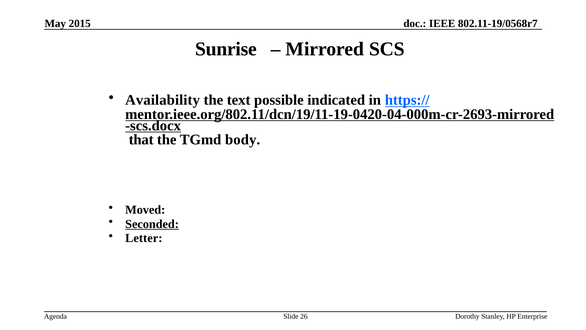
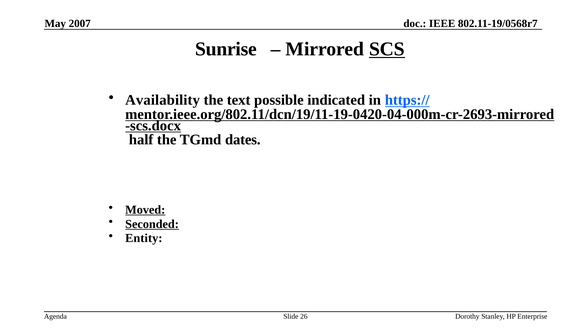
2015: 2015 -> 2007 (80, 23)
SCS underline: none -> present (387, 49)
that: that -> half (141, 139)
body: body -> dates (243, 139)
Moved underline: none -> present (145, 210)
Letter: Letter -> Entity (144, 238)
